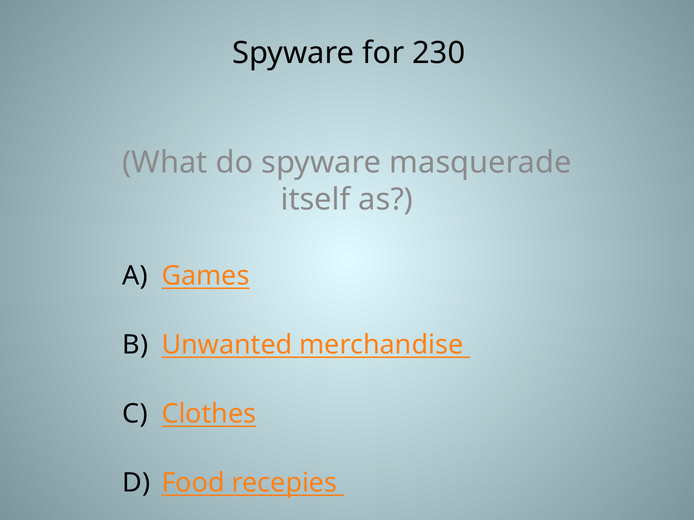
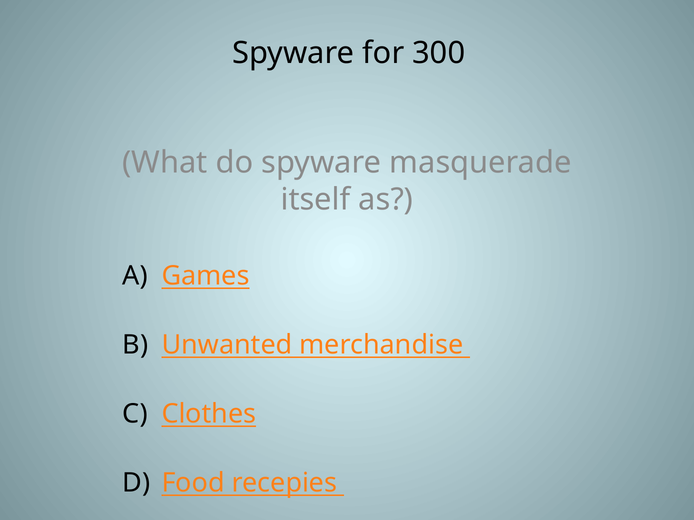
230: 230 -> 300 (439, 53)
